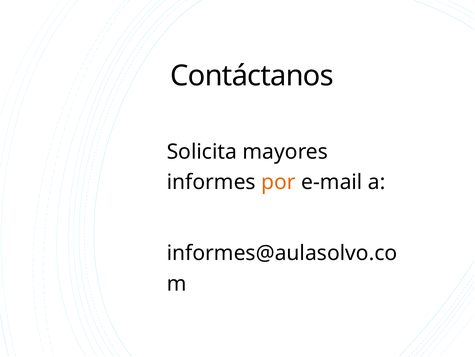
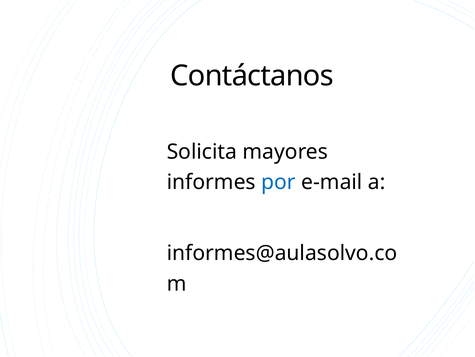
por colour: orange -> blue (278, 182)
